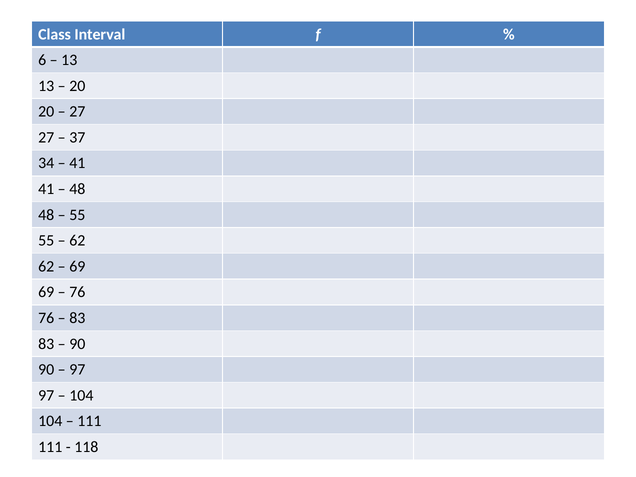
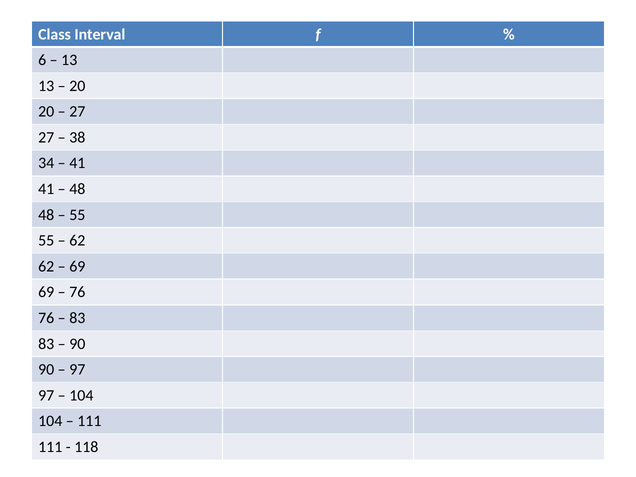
37: 37 -> 38 (77, 137)
